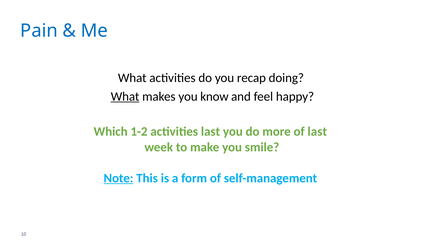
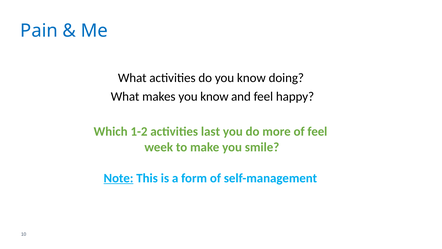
do you recap: recap -> know (251, 78)
What underline: present -> none (125, 96)
of last: last -> feel (317, 131)
